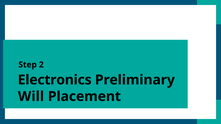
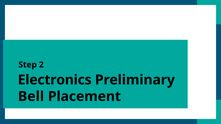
Will: Will -> Bell (31, 97)
